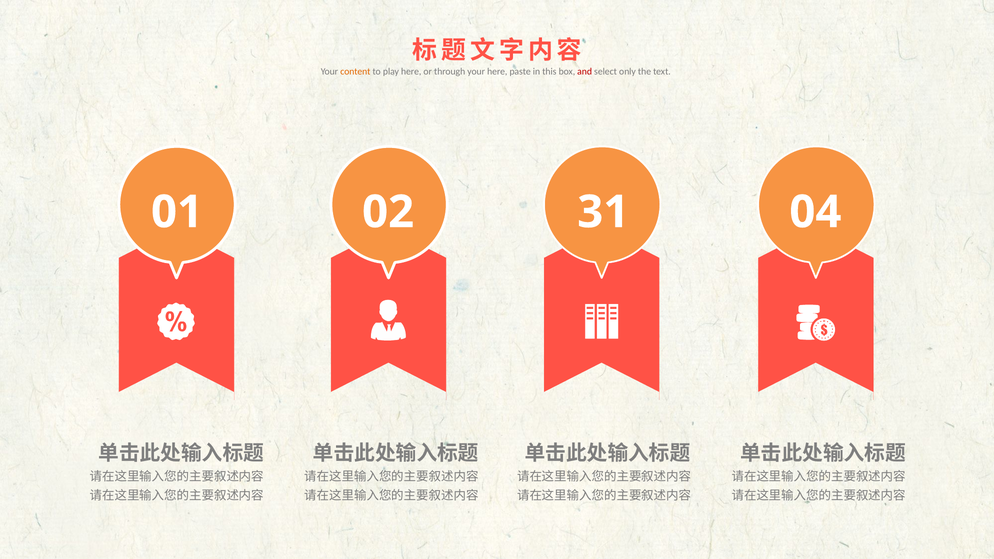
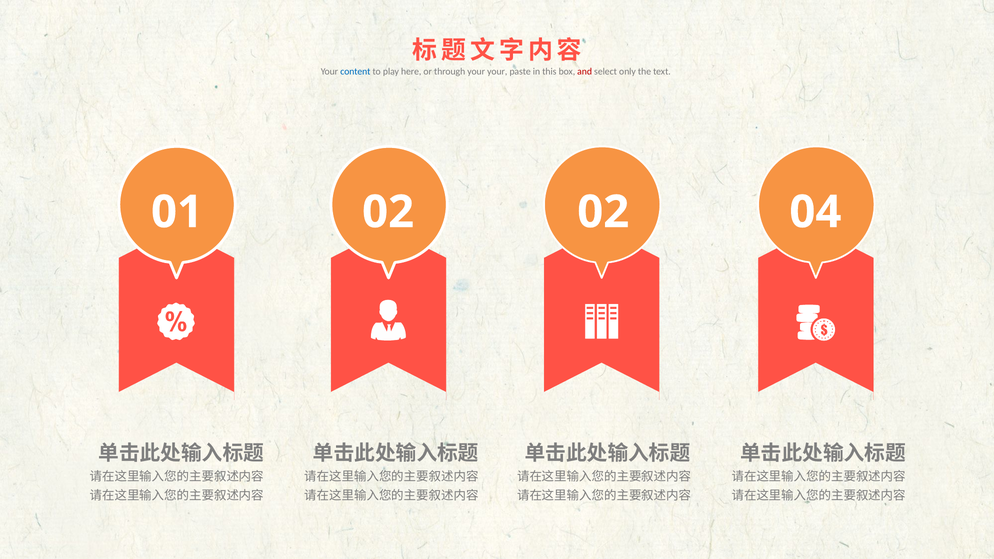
content colour: orange -> blue (355, 72)
your here: here -> your (497, 72)
02 31: 31 -> 02 (603, 212)
